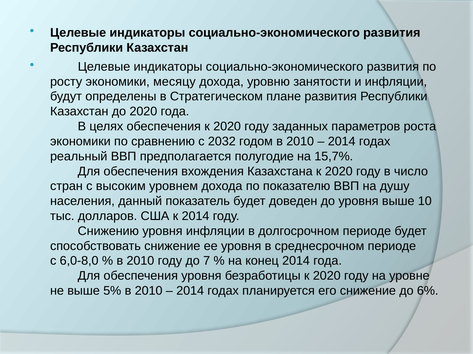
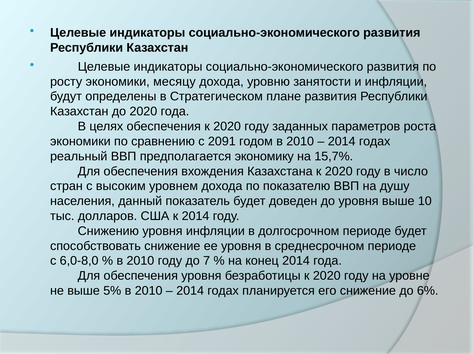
2032: 2032 -> 2091 (222, 142)
полугодие: полугодие -> экономику (264, 157)
